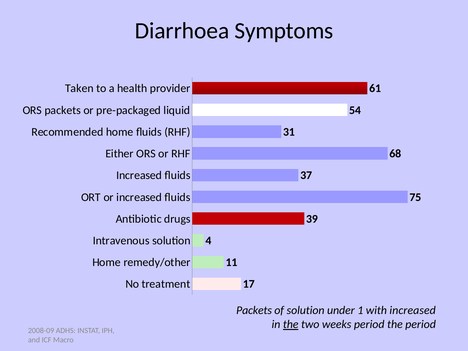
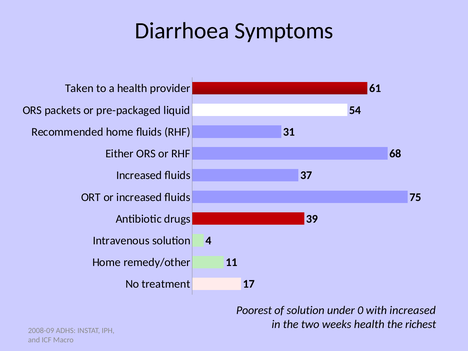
Packets: Packets -> Poorest (254, 310)
1: 1 -> 0 (360, 310)
the underline: present -> none (291, 324)
weeks period: period -> health (369, 324)
the period: period -> richest (421, 324)
